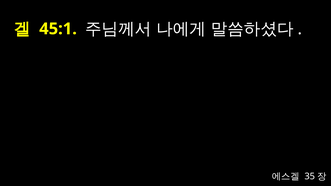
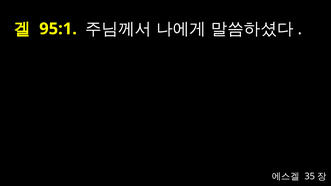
45:1: 45:1 -> 95:1 (58, 29)
